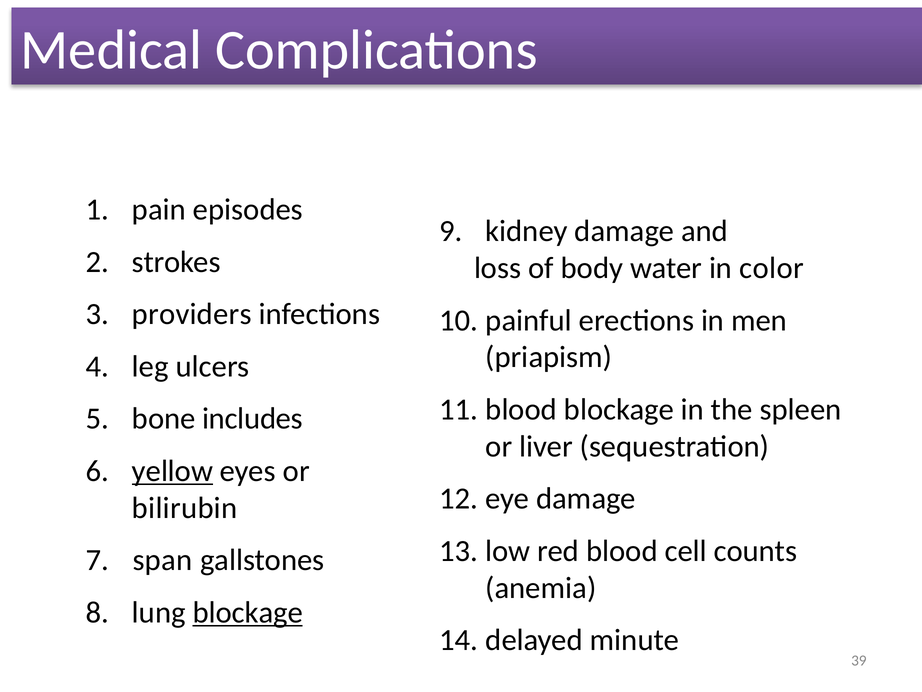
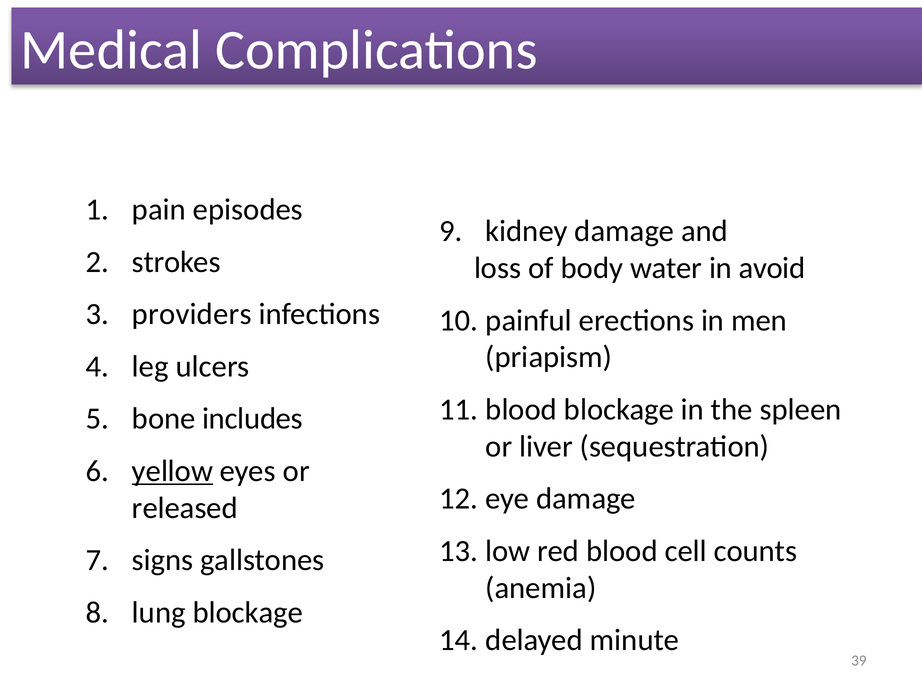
color: color -> avoid (772, 268)
bilirubin: bilirubin -> released (185, 508)
span: span -> signs (163, 560)
blockage underline: present -> none (248, 612)
